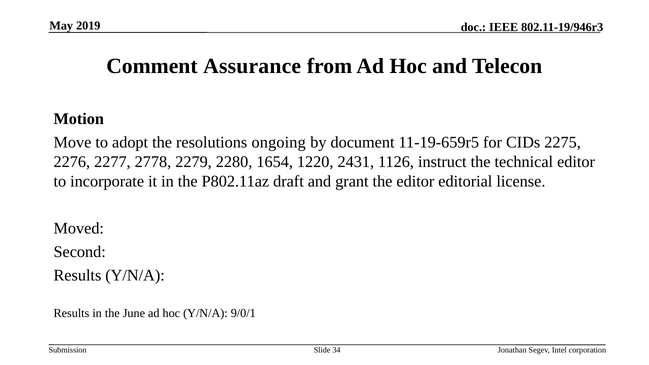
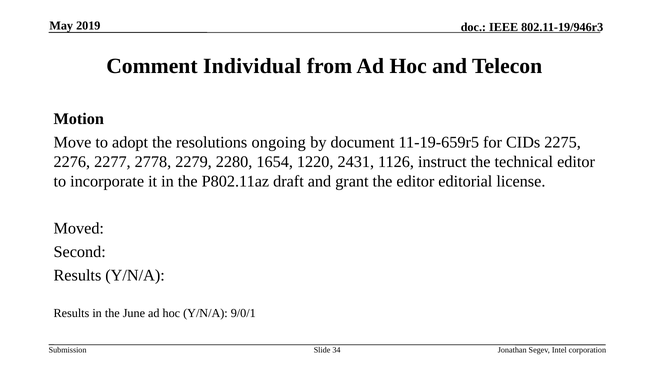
Assurance: Assurance -> Individual (252, 66)
